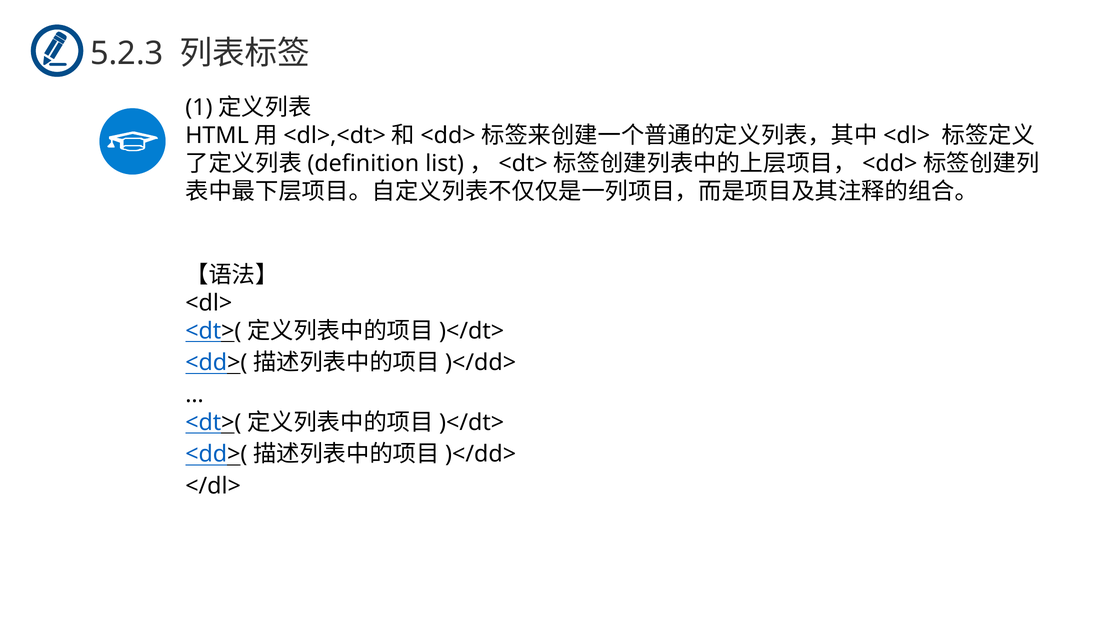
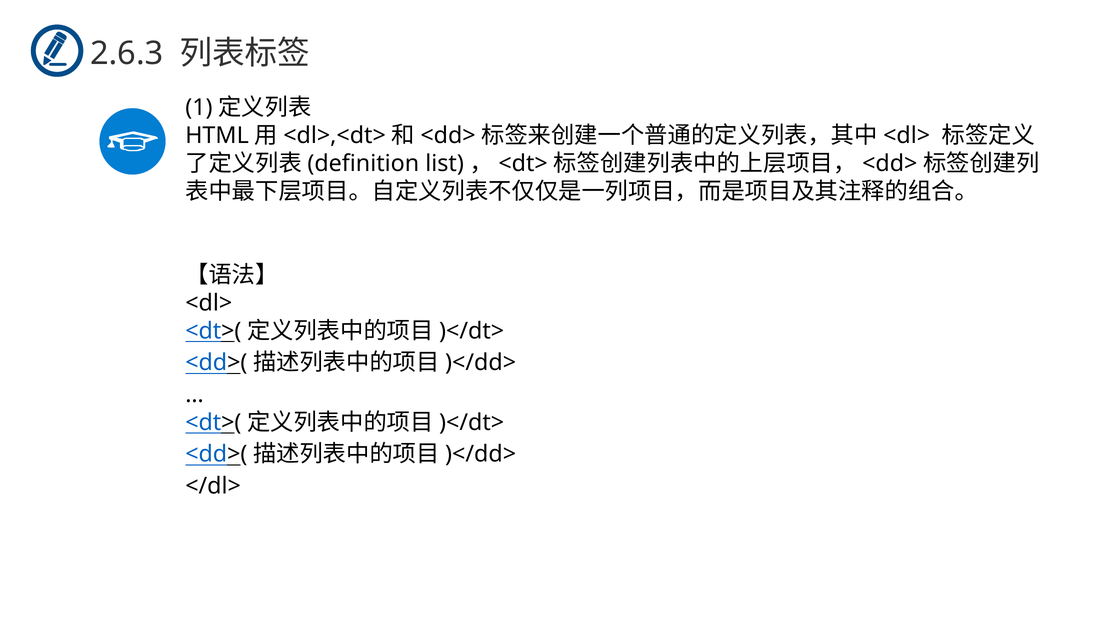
5.2.3: 5.2.3 -> 2.6.3 (127, 53)
